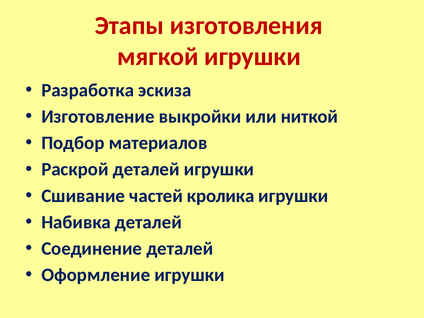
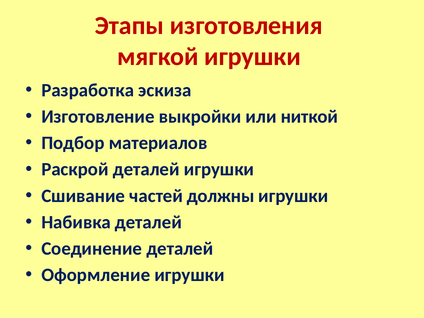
кролика: кролика -> должны (221, 196)
